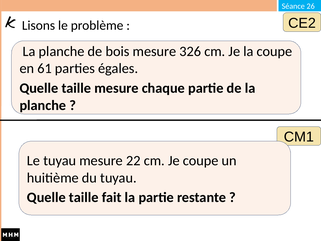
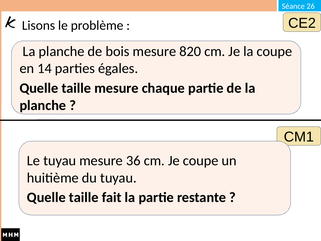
326: 326 -> 820 (190, 51)
61: 61 -> 14 (45, 68)
22: 22 -> 36 (133, 160)
